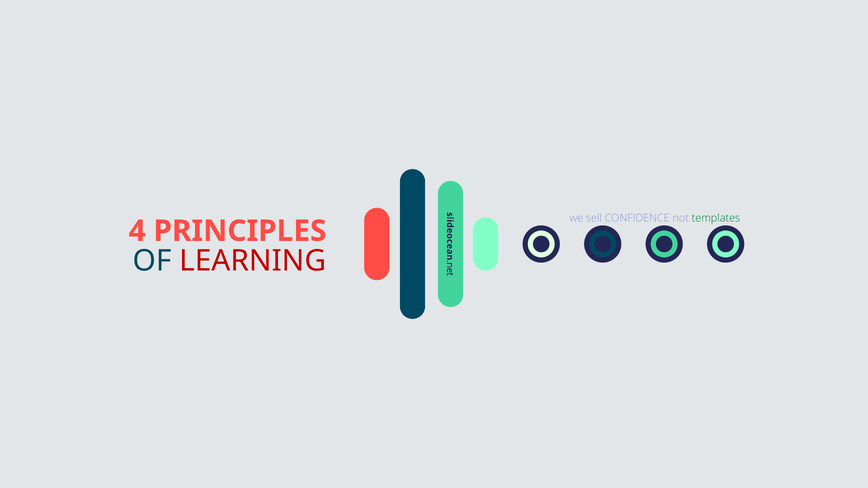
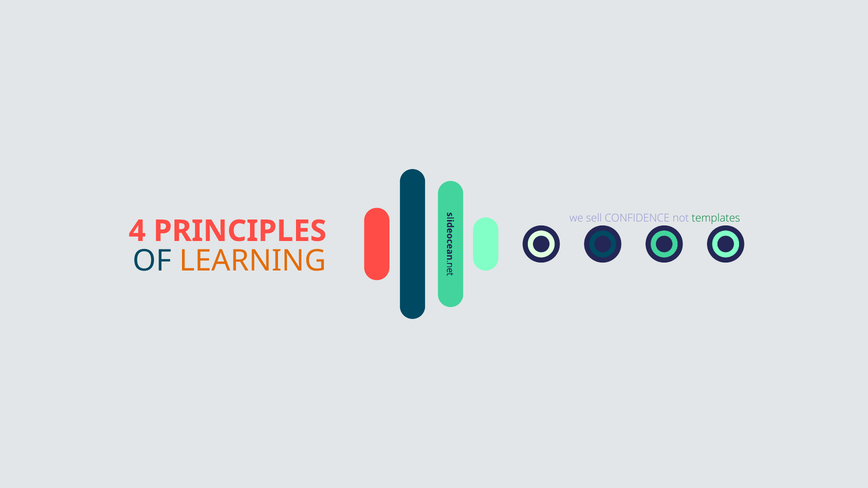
LEARNING colour: red -> orange (253, 261)
